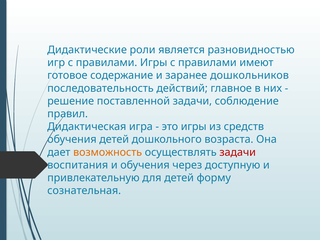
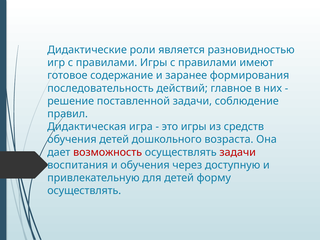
дошкольников: дошкольников -> формирования (250, 75)
возможность colour: orange -> red (108, 152)
сознательная: сознательная -> осуществлять (84, 191)
